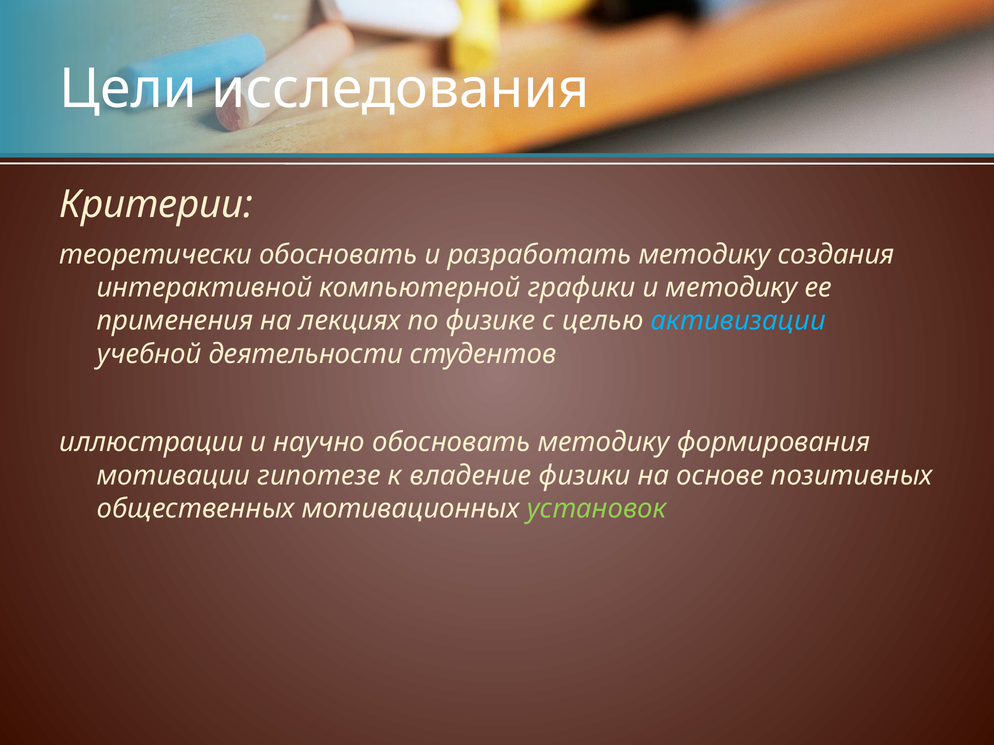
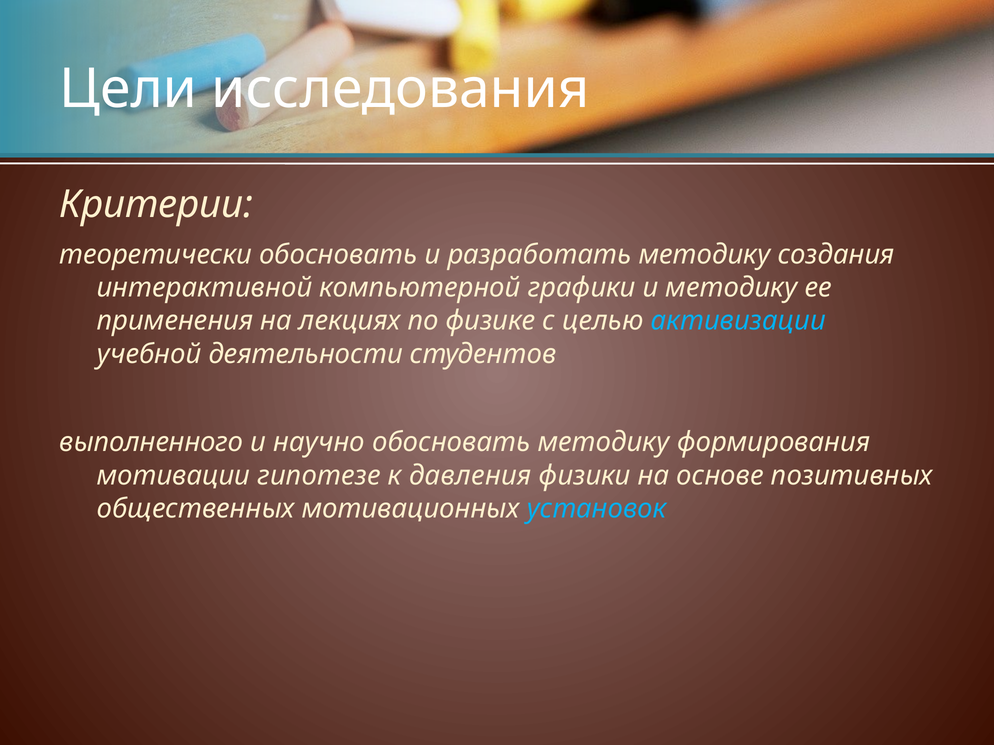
иллюстрации: иллюстрации -> выполненного (151, 443)
владение: владение -> давления (470, 476)
установок colour: light green -> light blue (597, 509)
